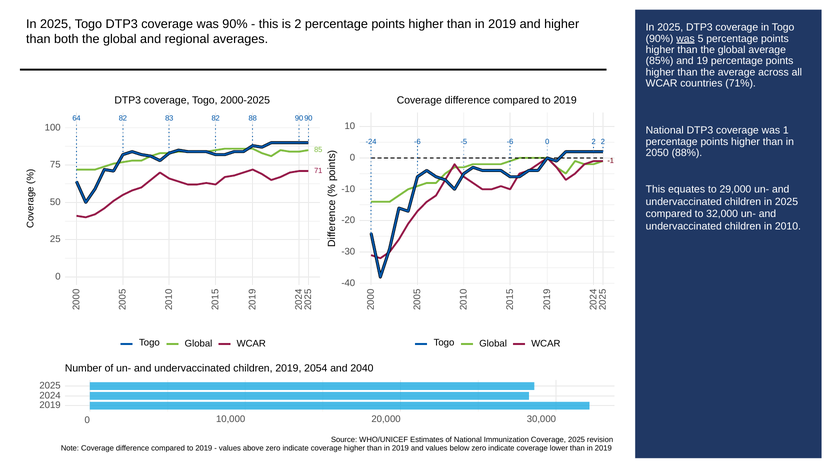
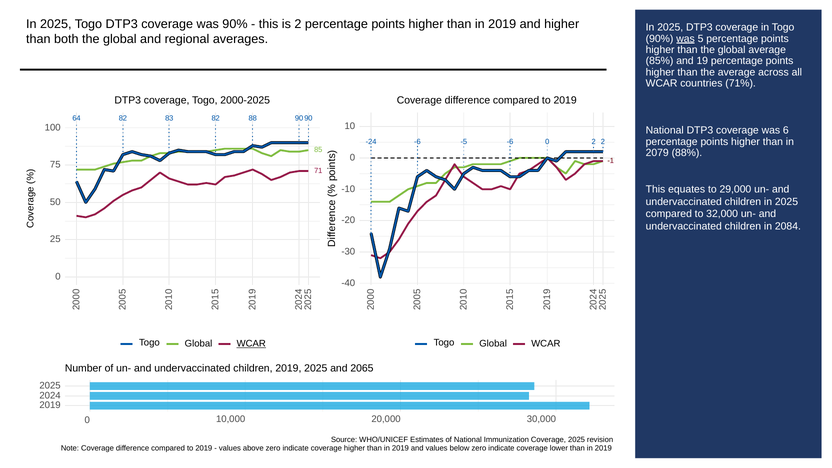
was 1: 1 -> 6 (786, 131)
2050: 2050 -> 2079 (657, 153)
2010: 2010 -> 2084 (788, 227)
WCAR underline: none -> present (251, 344)
2019 2054: 2054 -> 2025 (316, 368)
2040: 2040 -> 2065 (362, 368)
